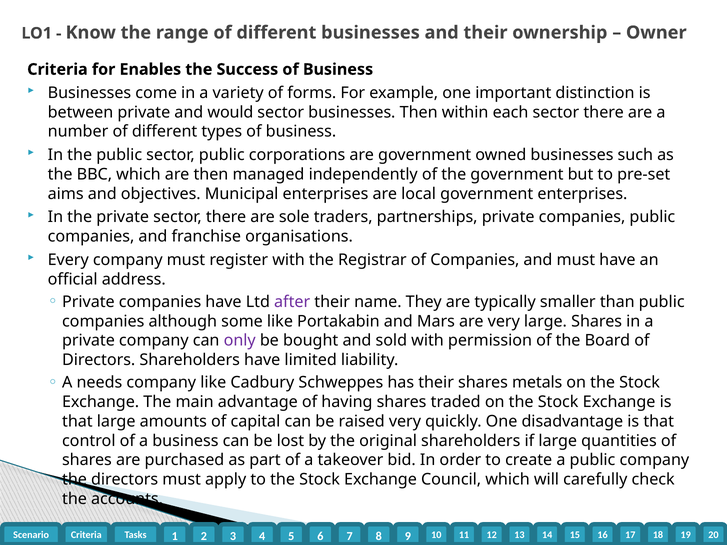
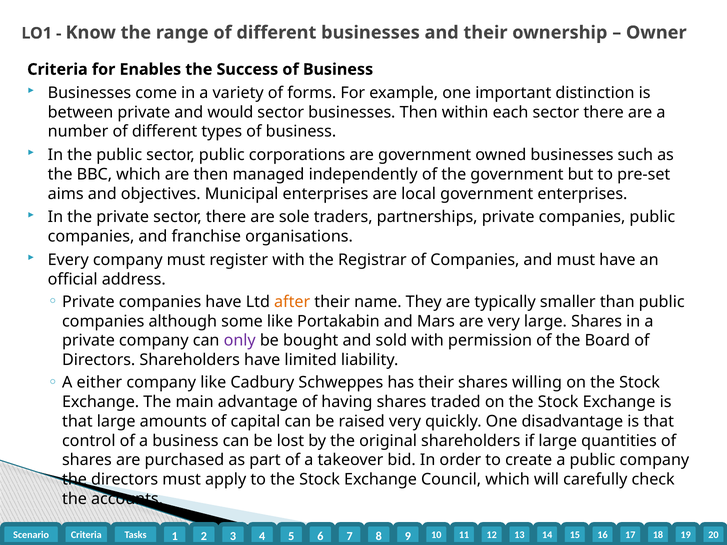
after colour: purple -> orange (292, 302)
needs: needs -> either (99, 383)
metals: metals -> willing (537, 383)
